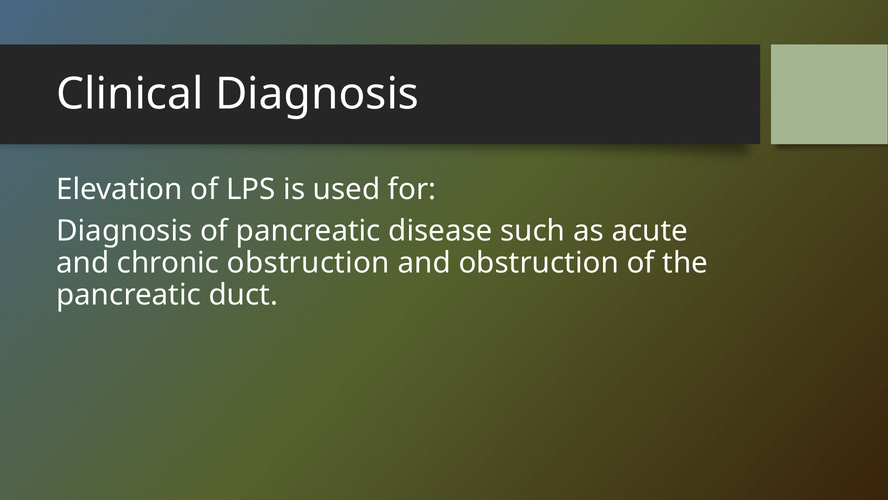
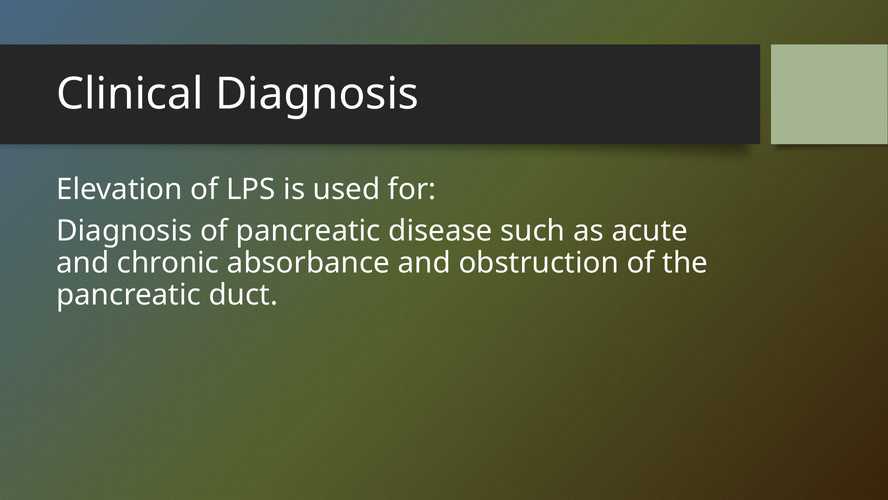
chronic obstruction: obstruction -> absorbance (308, 263)
